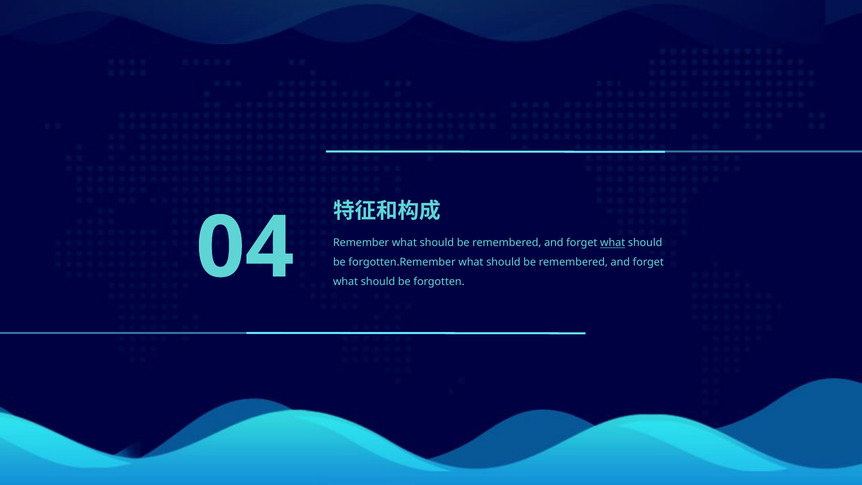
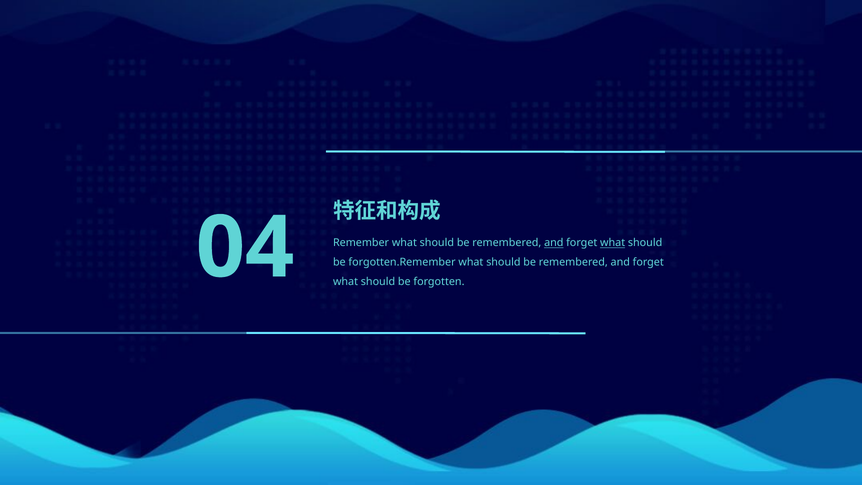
and underline: none -> present (554, 243)
